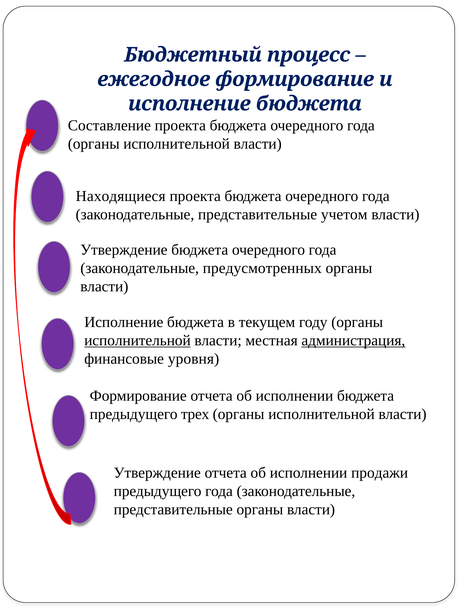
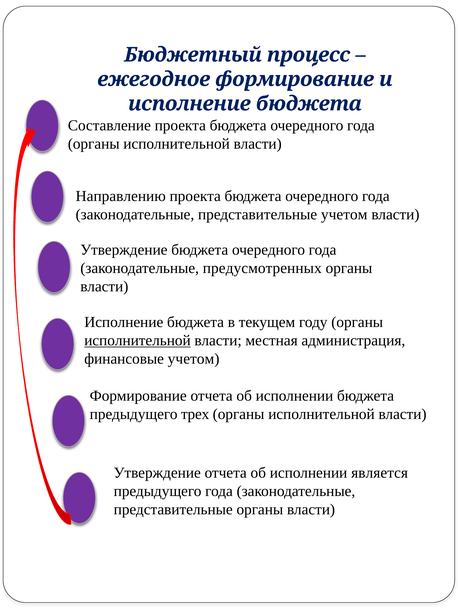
Находящиеся: Находящиеся -> Направлению (121, 196)
администрация underline: present -> none (353, 340)
финансовые уровня: уровня -> учетом (194, 359)
продажи: продажи -> является (380, 472)
